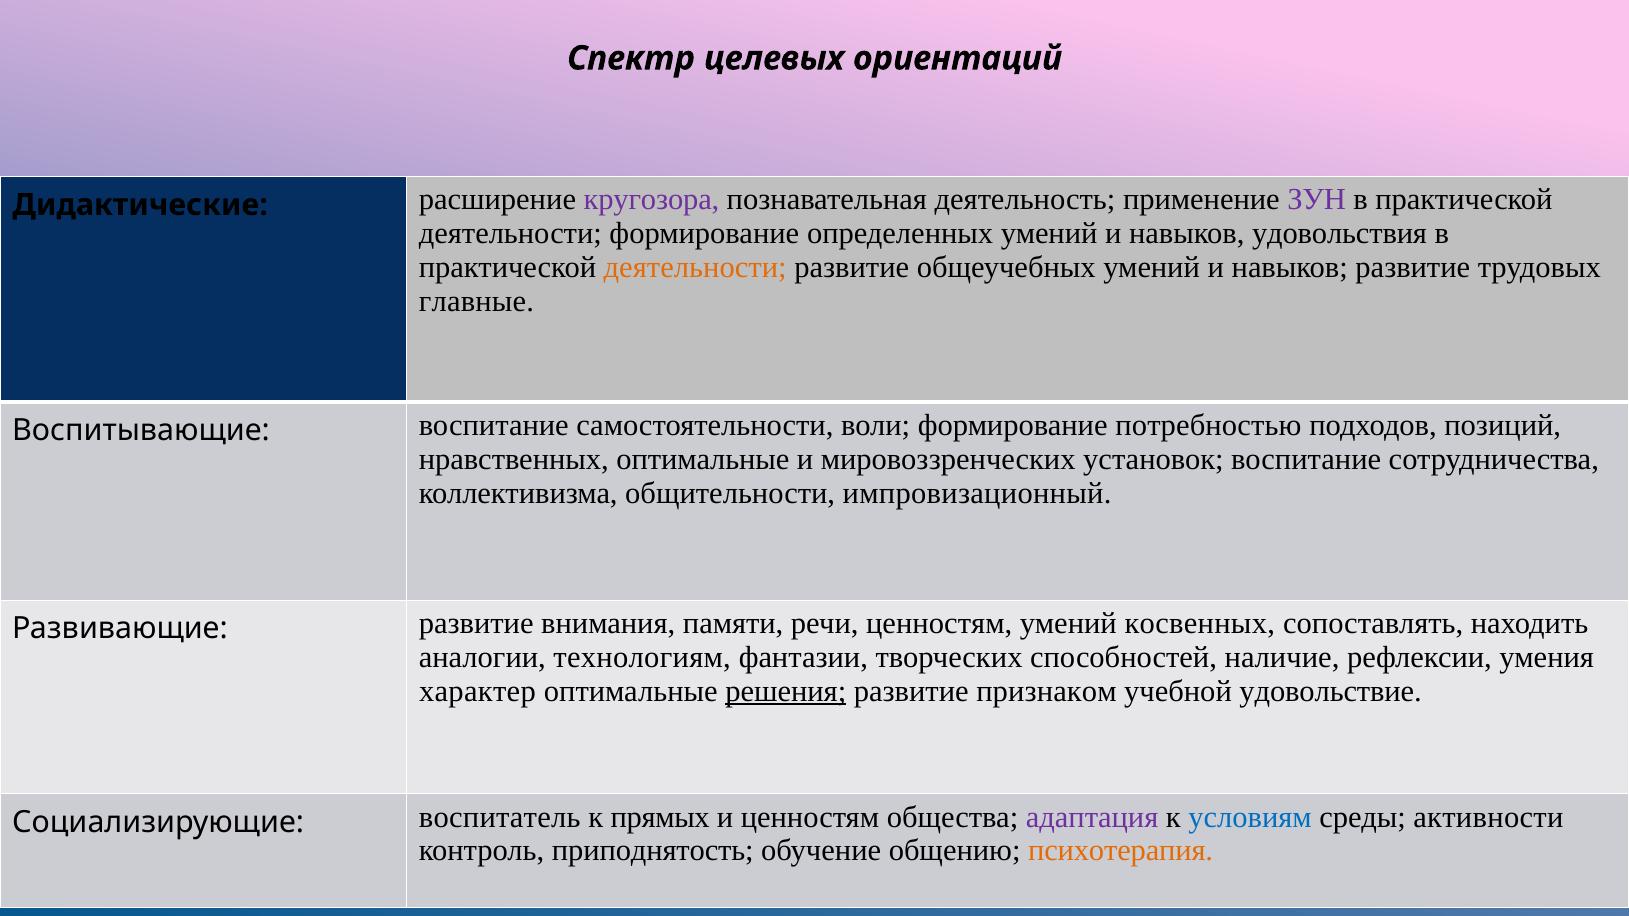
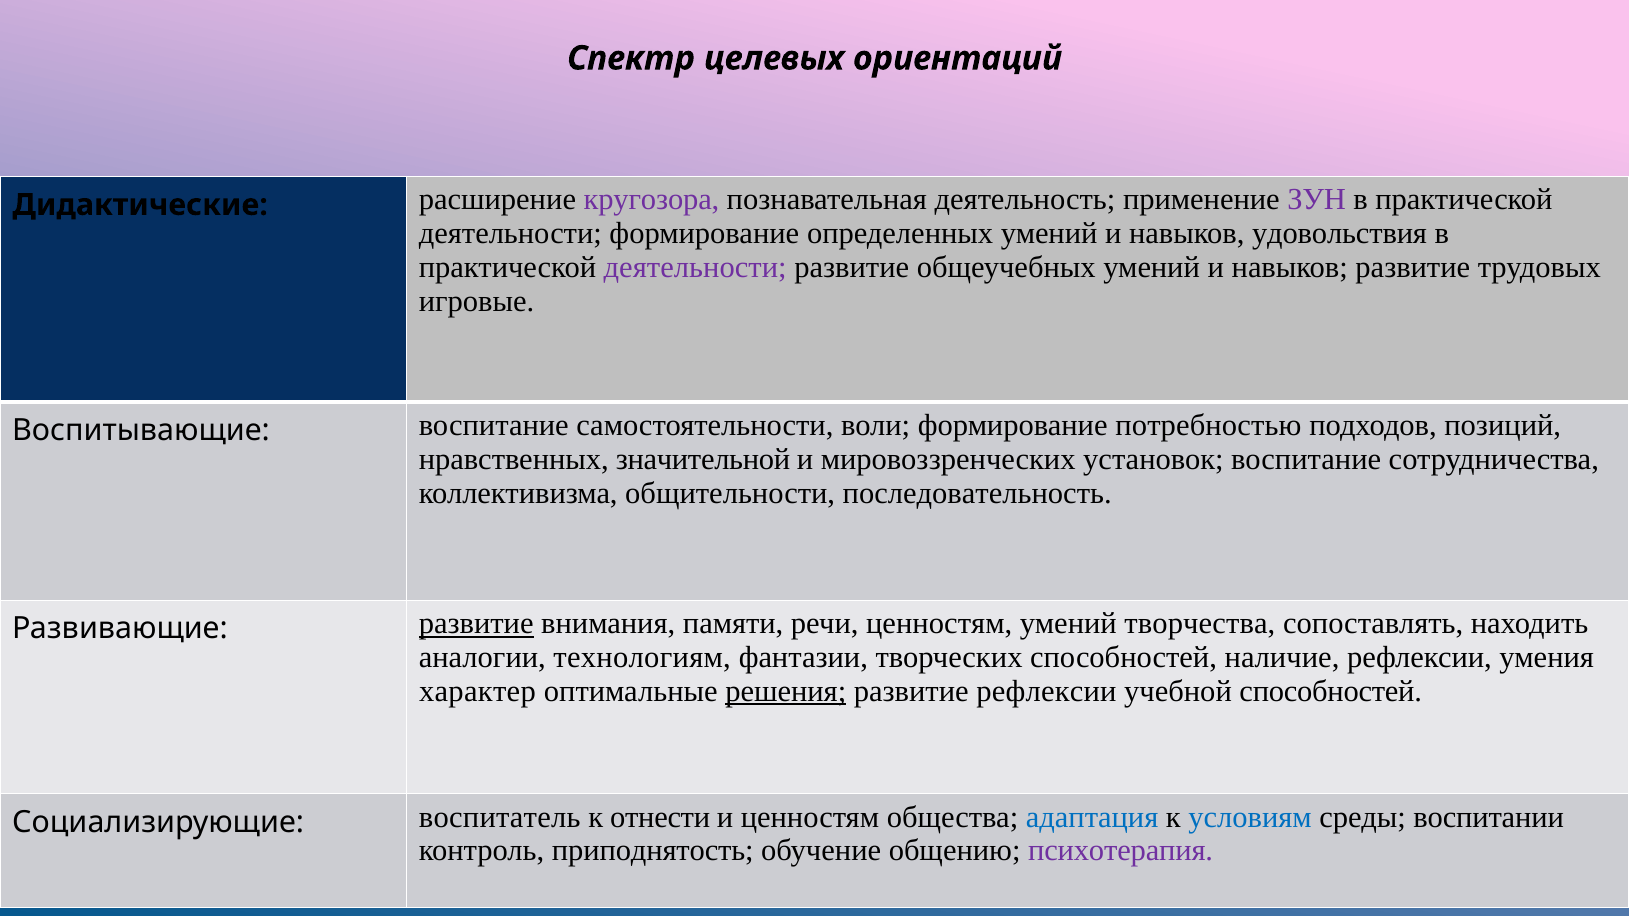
деятельности colour: orange -> purple (695, 267)
главные: главные -> игровые (477, 301)
нравственных оптимальные: оптимальные -> значительной (703, 459)
импровизационный: импровизационный -> последовательность (977, 493)
развитие underline: none -> present (476, 624)
косвенных: косвенных -> творчества (1200, 624)
развитие признаком: признаком -> рефлексии (1046, 691)
учебной удовольствие: удовольствие -> способностей (1331, 691)
прямых: прямых -> отнести (660, 817)
адаптация colour: purple -> blue (1092, 817)
активности: активности -> воспитании (1489, 817)
психотерапия colour: orange -> purple (1121, 851)
